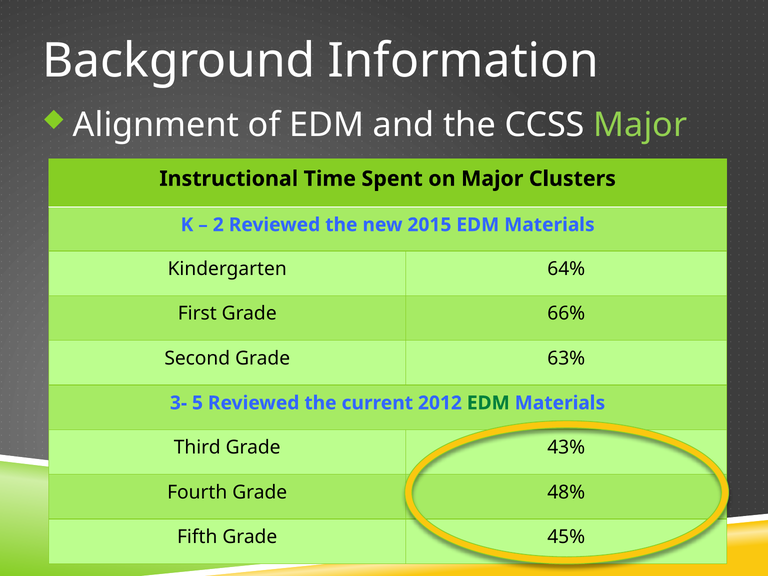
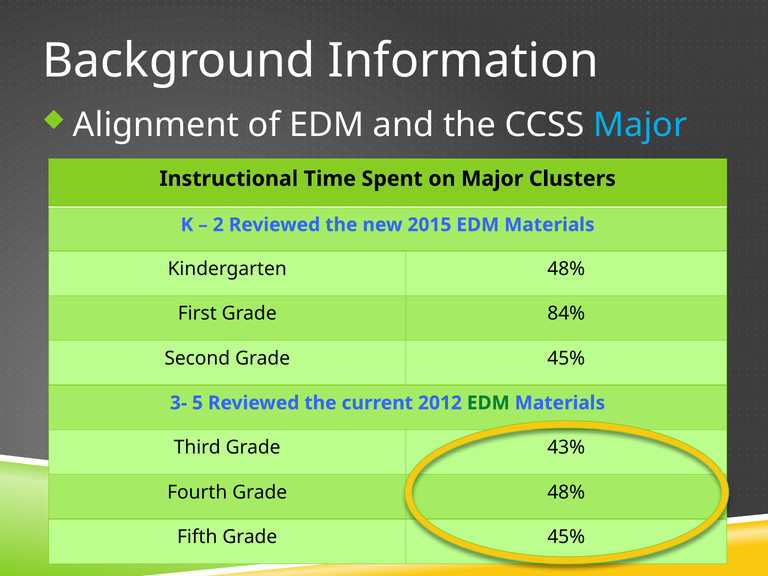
Major colour: light green -> light blue (640, 125)
Kindergarten 64%: 64% -> 48% (566, 269)
66%: 66% -> 84% (566, 314)
Second Grade 63%: 63% -> 45% (566, 358)
